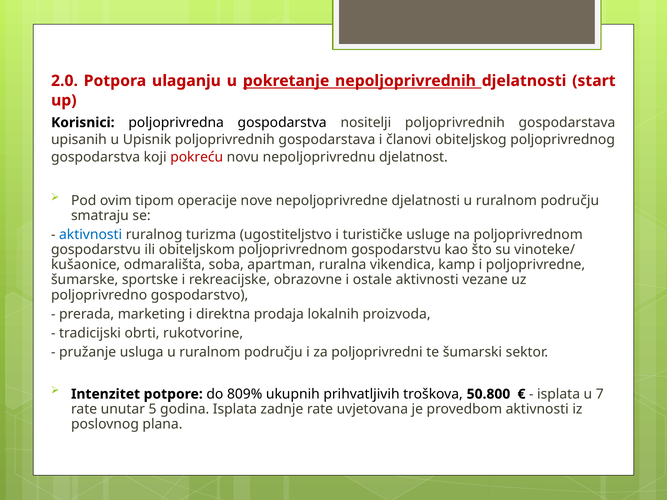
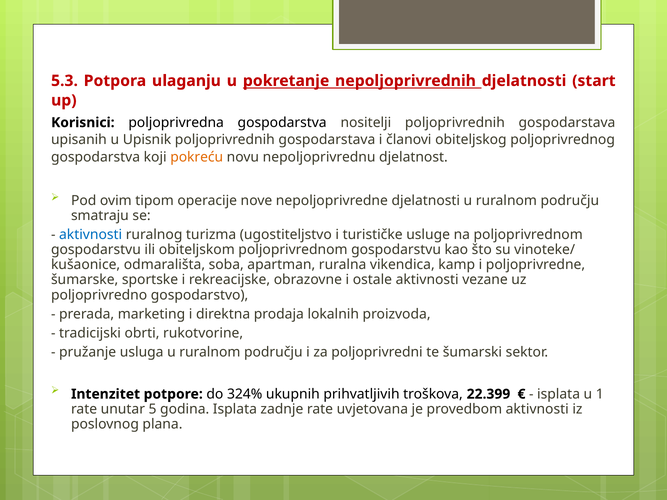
2.0: 2.0 -> 5.3 (64, 81)
pokreću colour: red -> orange (197, 157)
809%: 809% -> 324% (245, 394)
50.800: 50.800 -> 22.399 (488, 394)
7: 7 -> 1 (600, 394)
